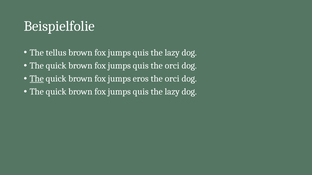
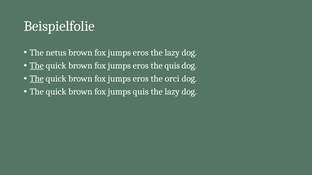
tellus: tellus -> netus (56, 53)
quis: quis -> eros (141, 53)
The underline: none -> present (37, 66)
quis: quis -> eros (141, 66)
orci: orci -> quis (172, 66)
